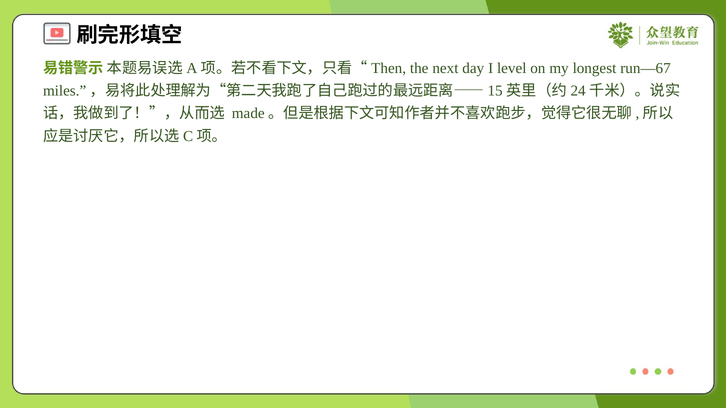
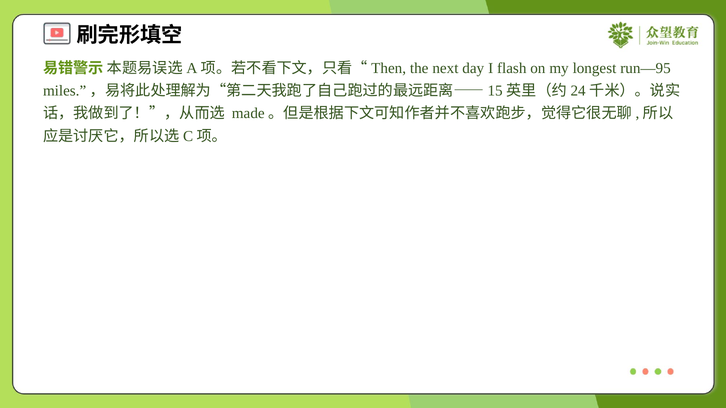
level: level -> flash (512, 68)
run—67: run—67 -> run—95 (646, 68)
